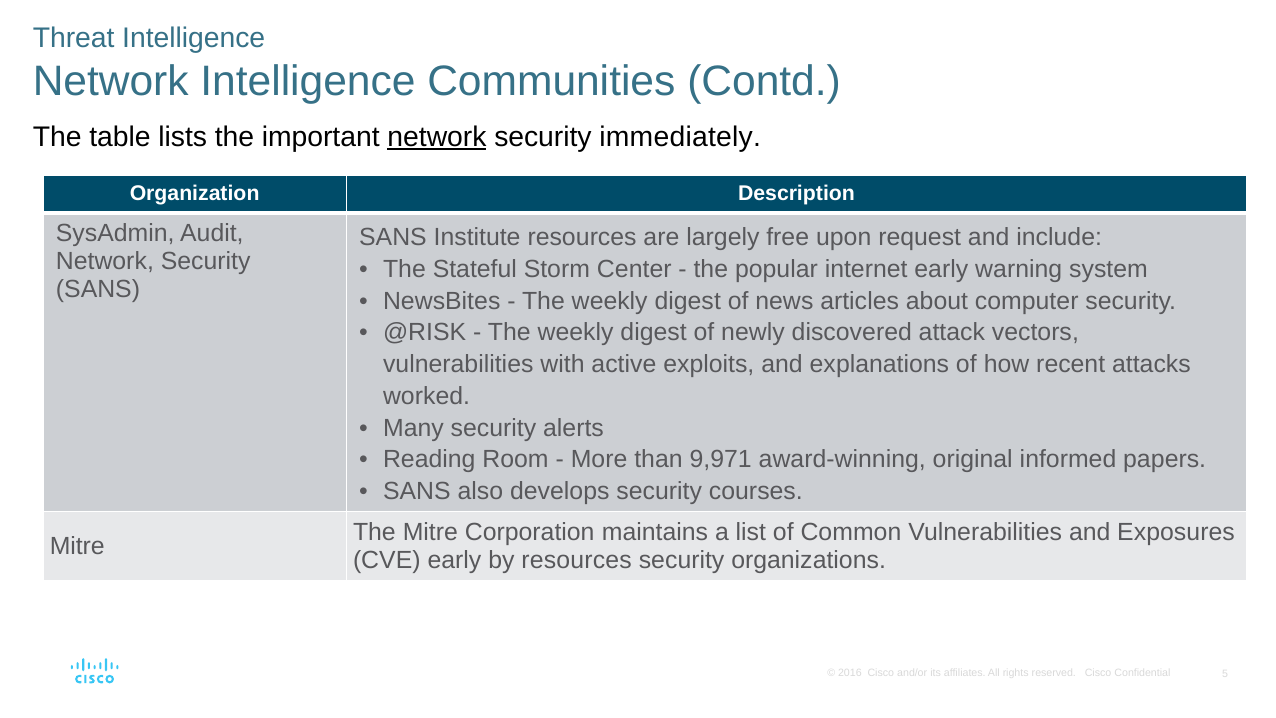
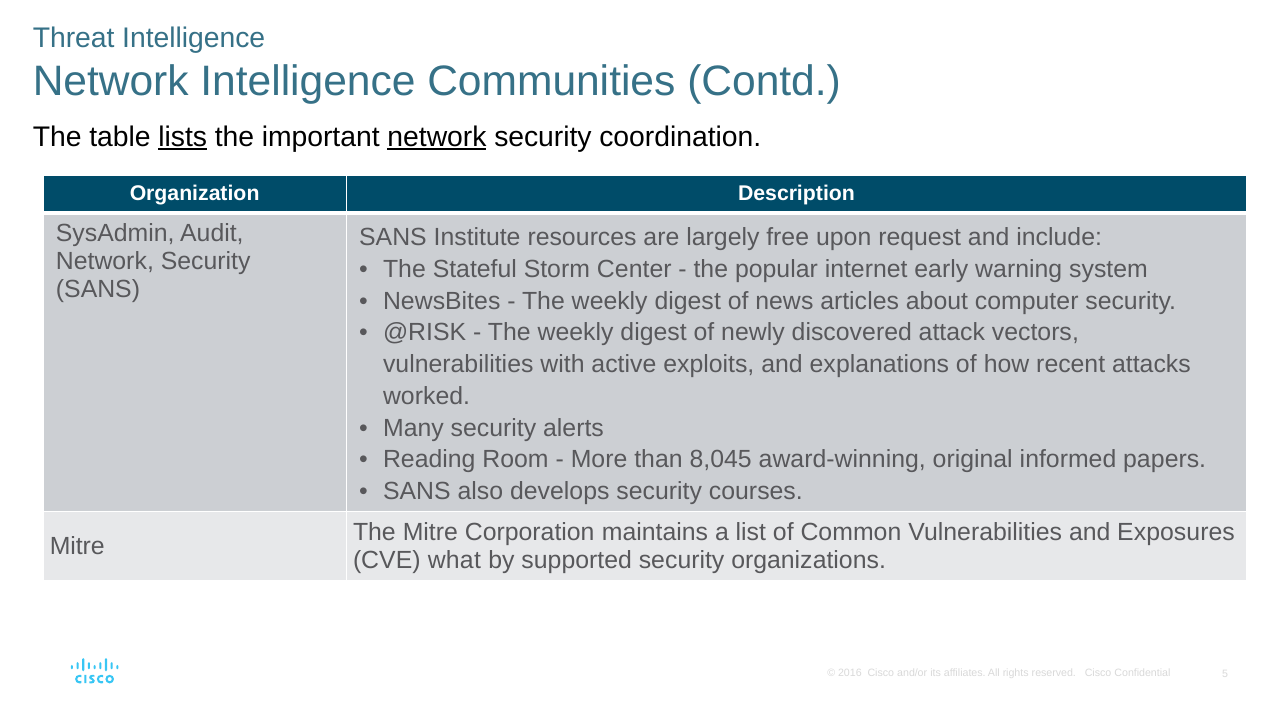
lists underline: none -> present (183, 137)
immediately: immediately -> coordination (680, 137)
9,971: 9,971 -> 8,045 (721, 460)
CVE early: early -> what (454, 560)
by resources: resources -> supported (577, 560)
